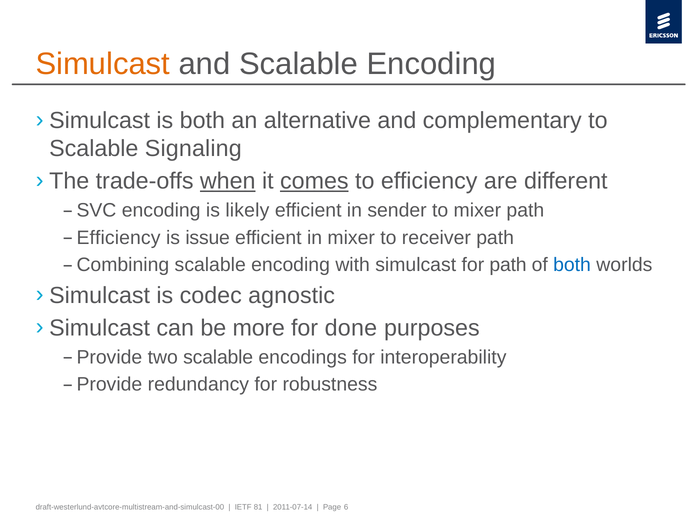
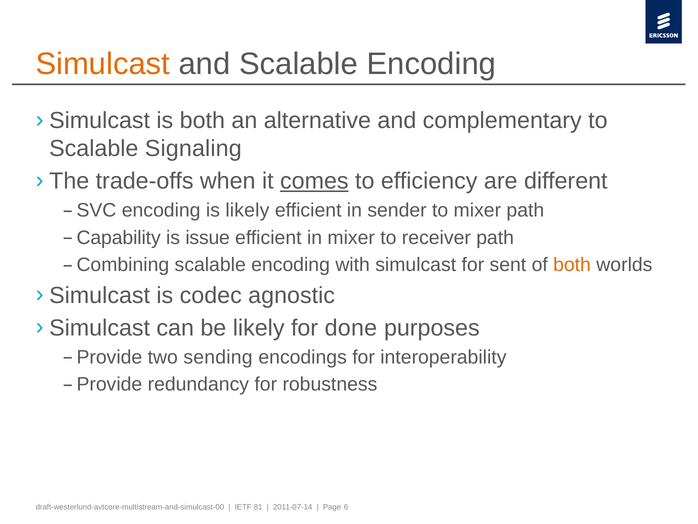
when underline: present -> none (228, 181)
Efficiency: Efficiency -> Capability (119, 237)
for path: path -> sent (508, 265)
both colour: blue -> orange (572, 265)
be more: more -> likely (259, 328)
two scalable: scalable -> sending (218, 357)
